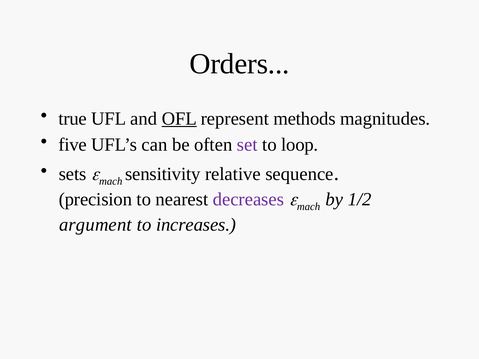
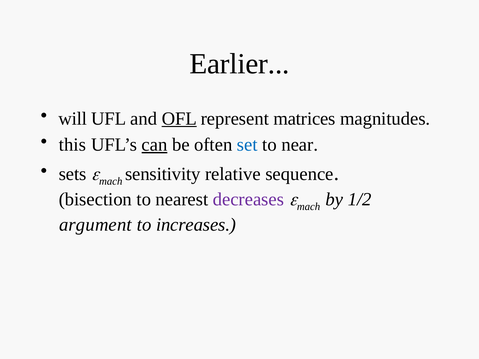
Orders: Orders -> Earlier (239, 64)
true: true -> will (73, 119)
methods: methods -> matrices (305, 119)
five: five -> this (72, 145)
can underline: none -> present (155, 145)
set colour: purple -> blue (247, 145)
loop: loop -> near (300, 145)
precision: precision -> bisection (95, 199)
